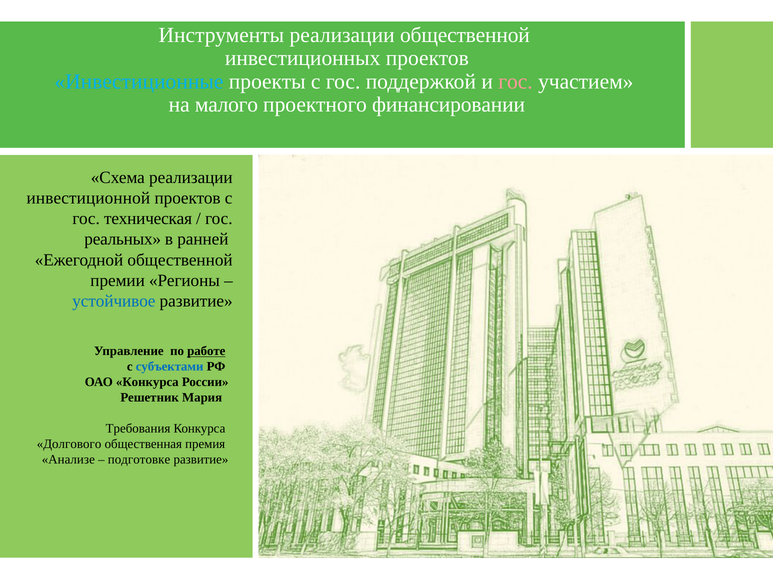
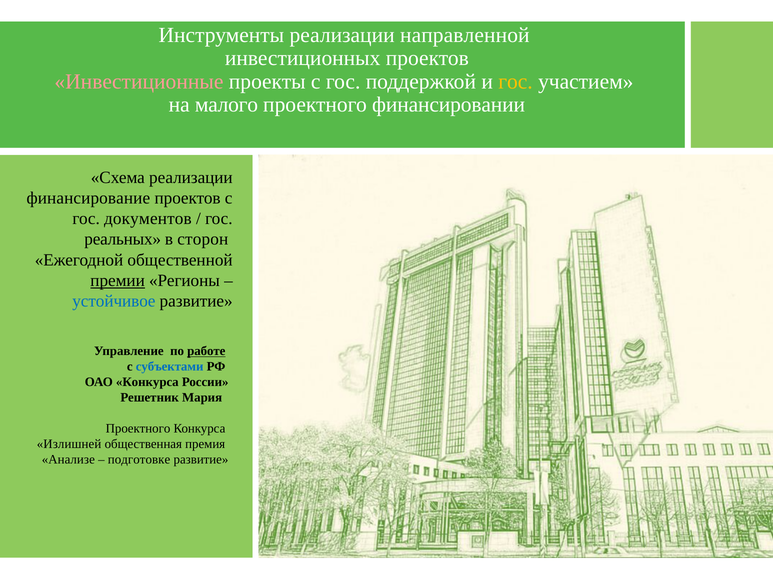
реализации общественной: общественной -> направленной (465, 35)
Инвестиционные colour: light blue -> pink (139, 81)
гос colour: pink -> yellow (515, 81)
инвестиционной: инвестиционной -> финансирование (88, 198)
техническая: техническая -> документов (148, 219)
ранней: ранней -> сторон (203, 239)
премии underline: none -> present (118, 280)
Требования: Требования -> Проектного (138, 428)
Долгового: Долгового -> Излишней (69, 444)
